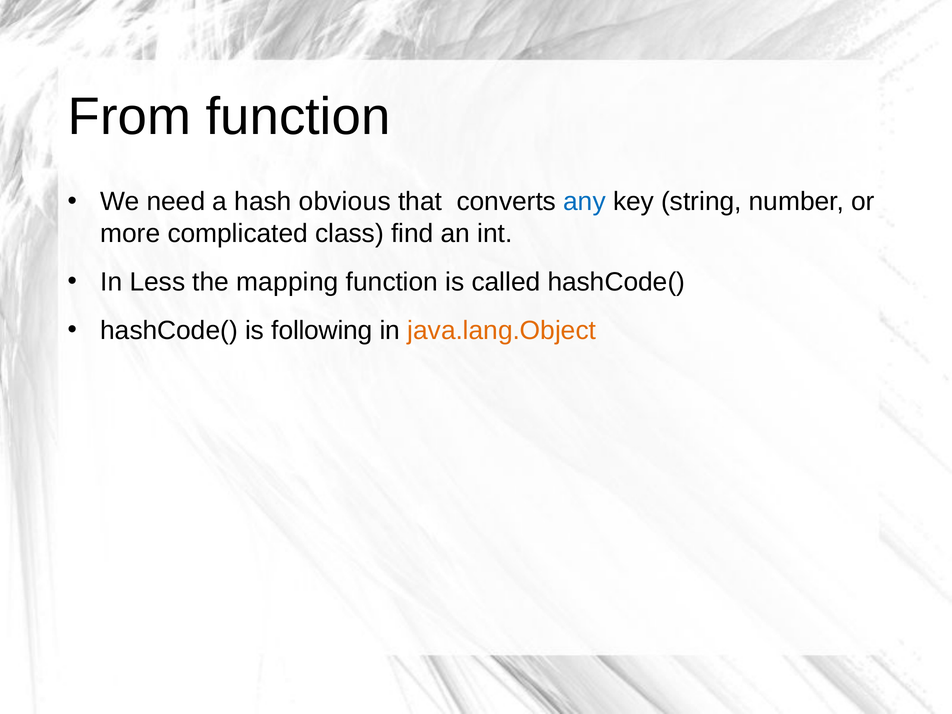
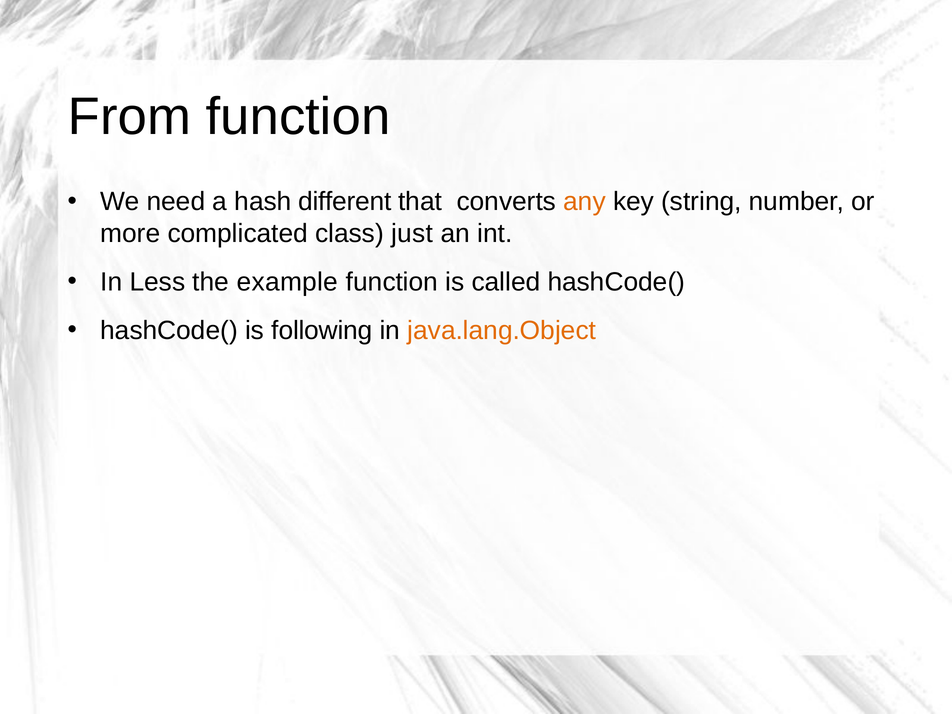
obvious: obvious -> different (345, 202)
any colour: blue -> orange (585, 202)
find: find -> just (412, 233)
mapping: mapping -> example (287, 282)
